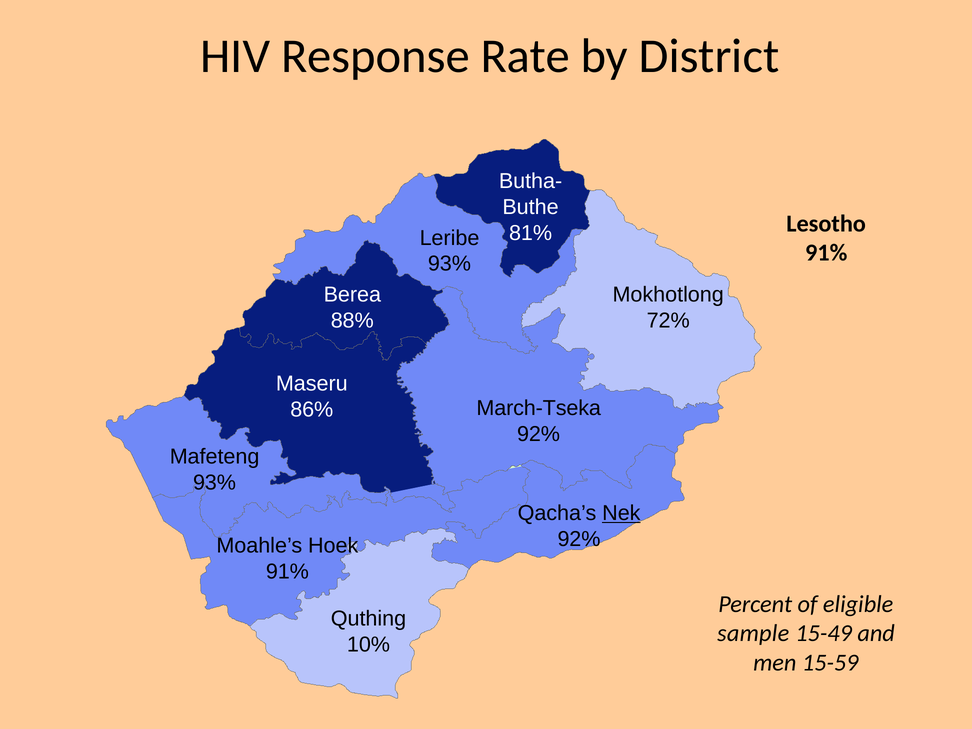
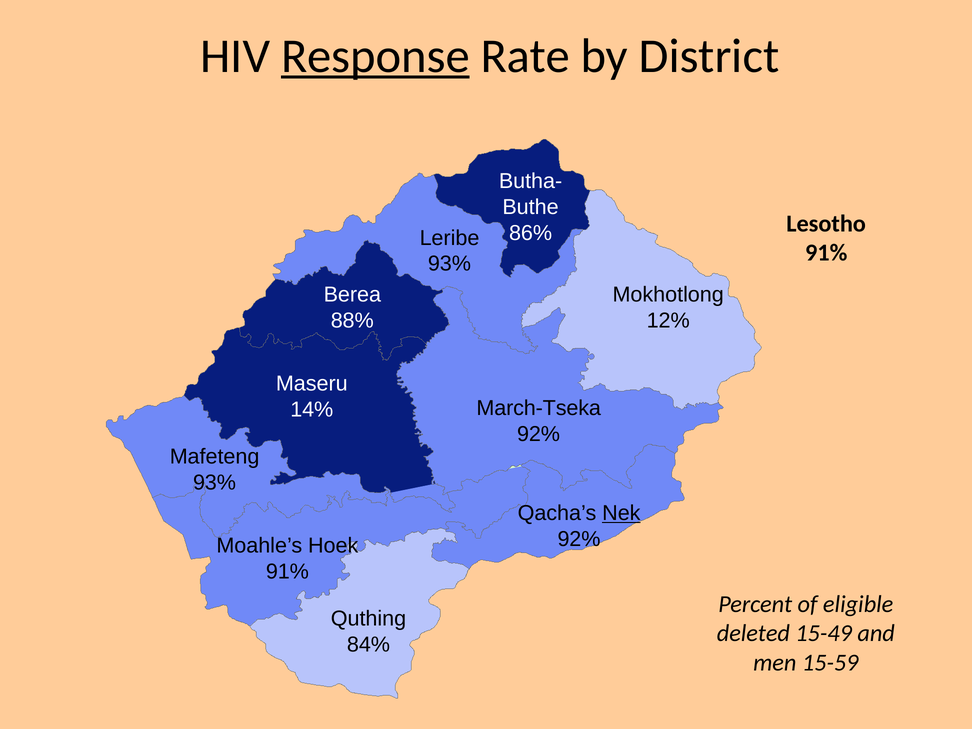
Response underline: none -> present (375, 56)
81%: 81% -> 86% (531, 233)
72%: 72% -> 12% (668, 321)
86%: 86% -> 14% (312, 410)
sample: sample -> deleted (753, 633)
10%: 10% -> 84% (368, 644)
